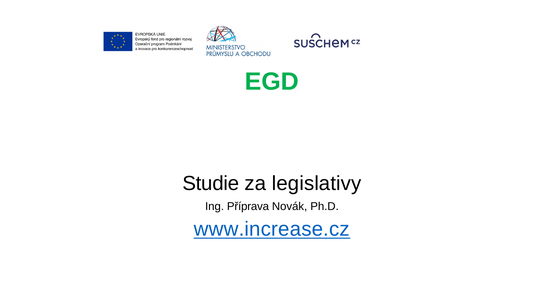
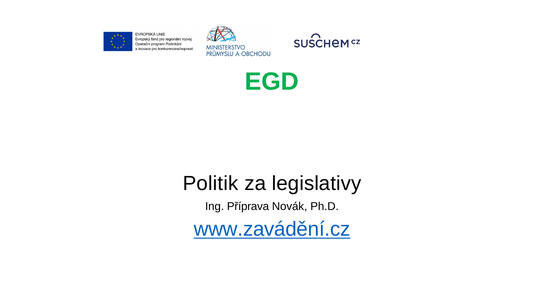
Studie: Studie -> Politik (211, 183)
www.increase.cz: www.increase.cz -> www.zavádění.cz (272, 229)
